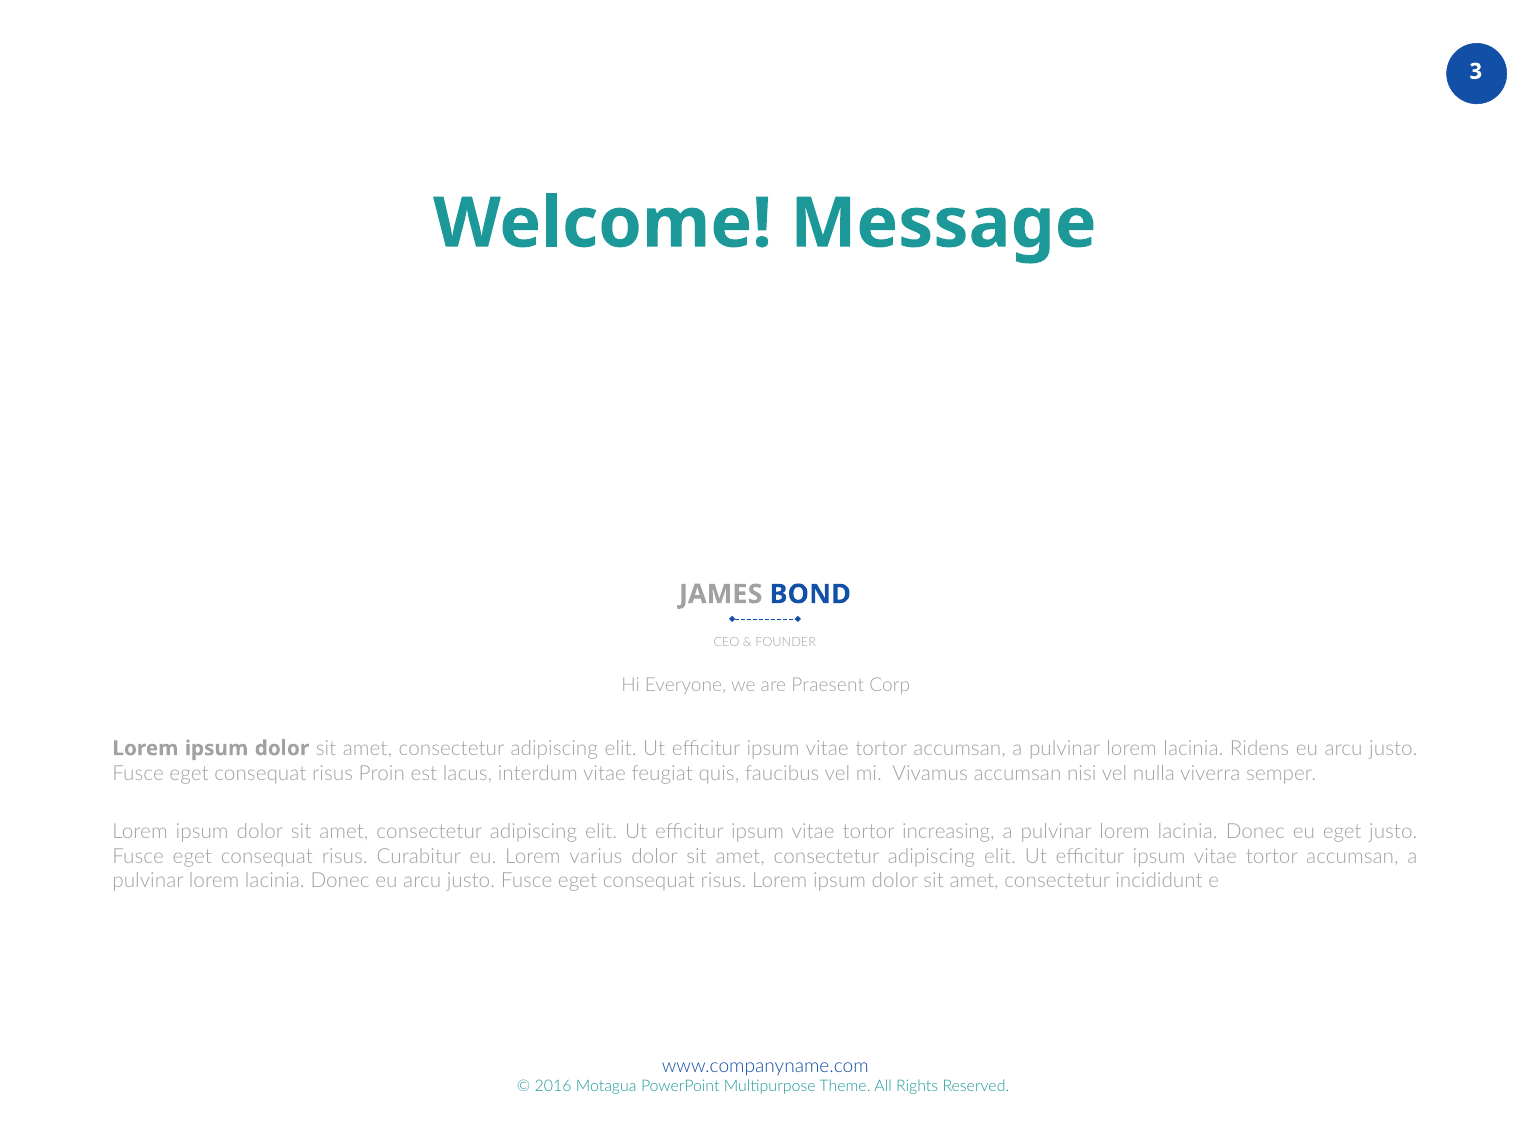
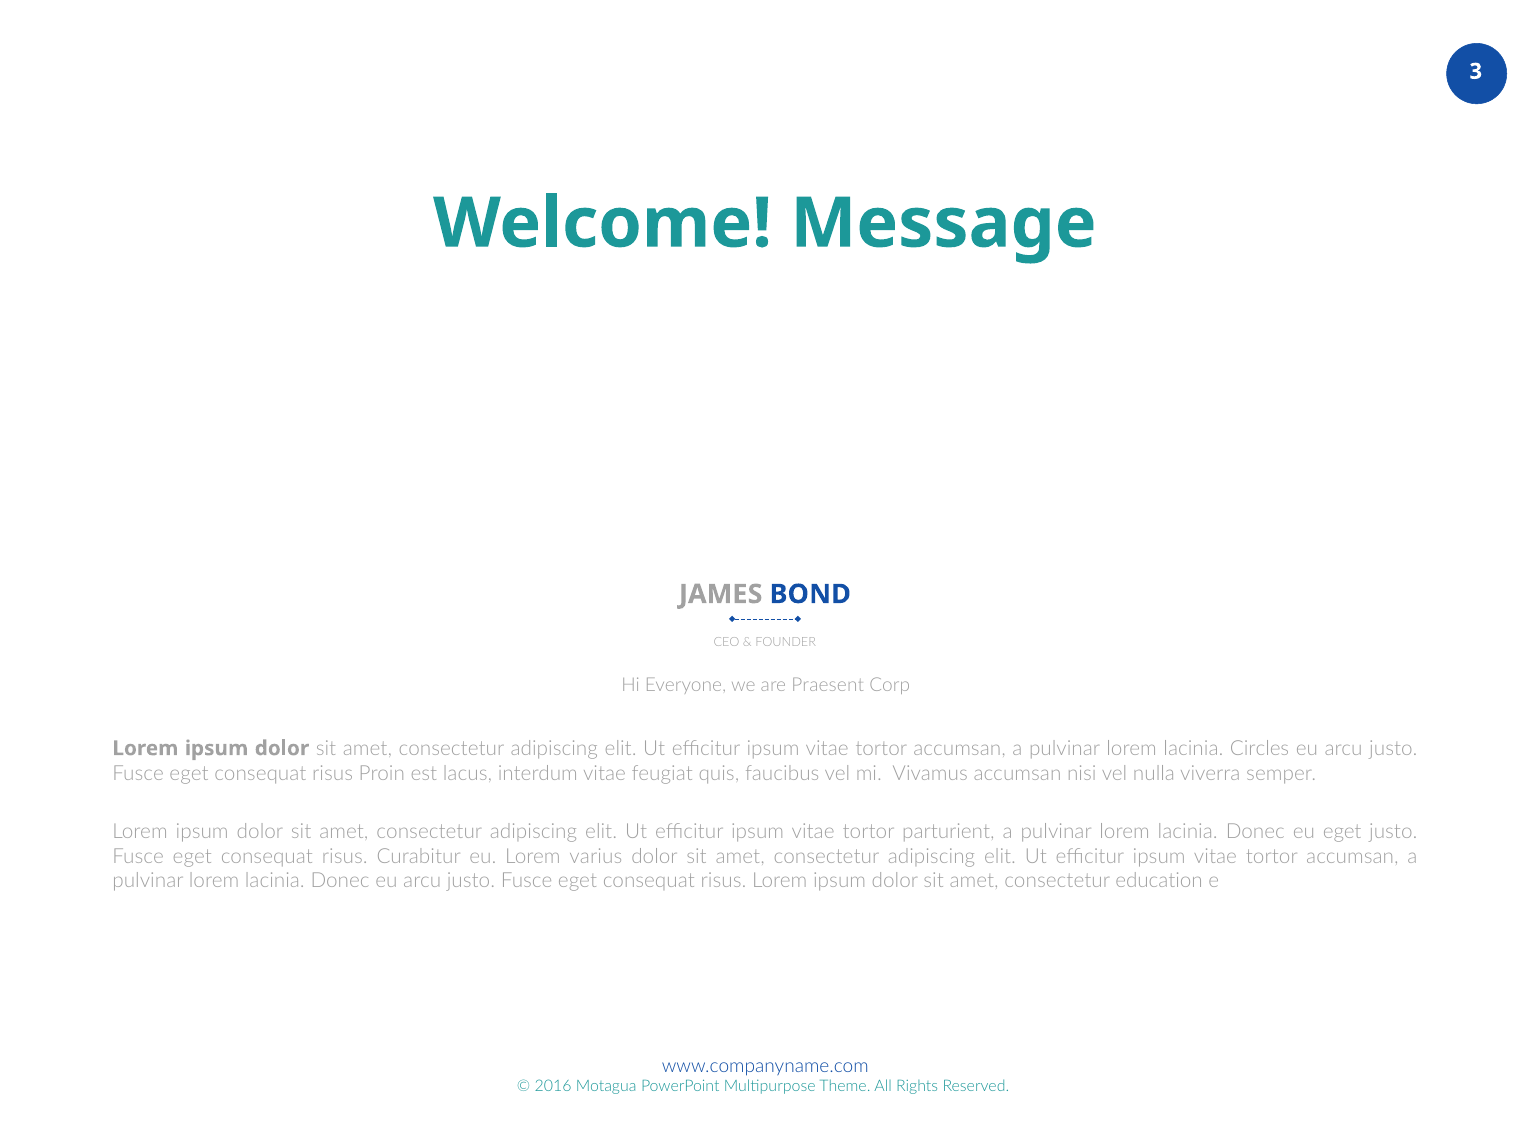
Ridens: Ridens -> Circles (1260, 748)
increasing: increasing -> parturient (948, 831)
incididunt: incididunt -> education (1159, 881)
